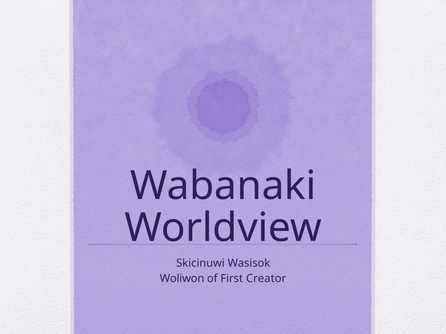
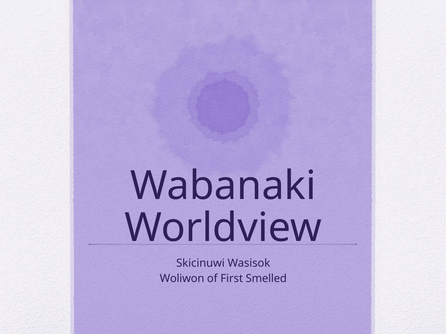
Creator: Creator -> Smelled (266, 279)
